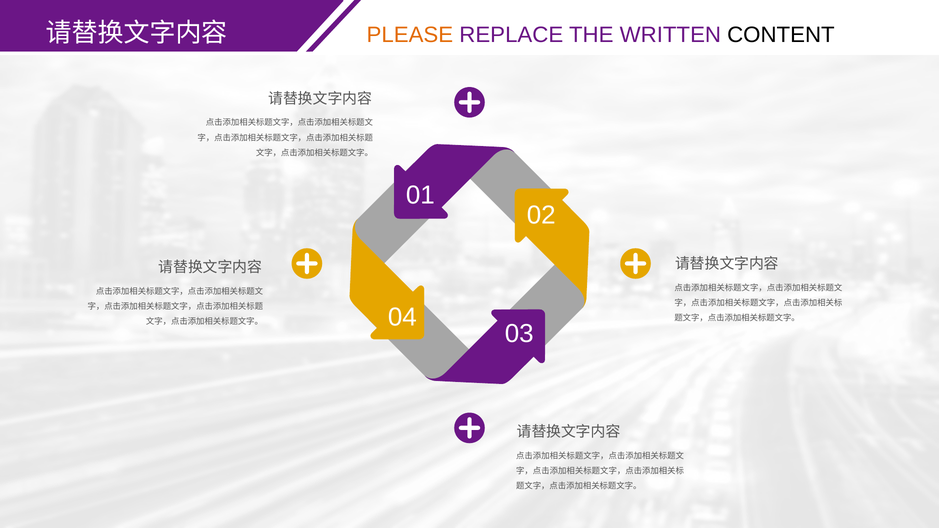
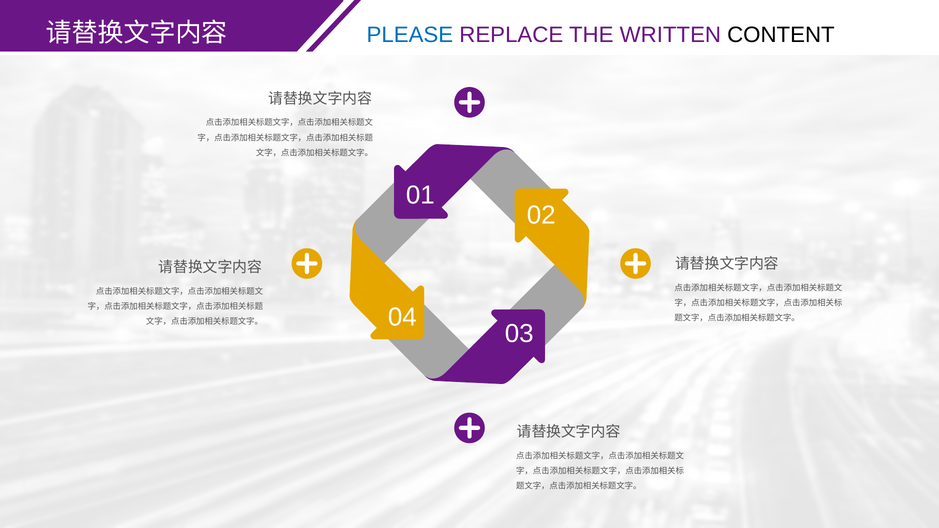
PLEASE colour: orange -> blue (410, 35)
